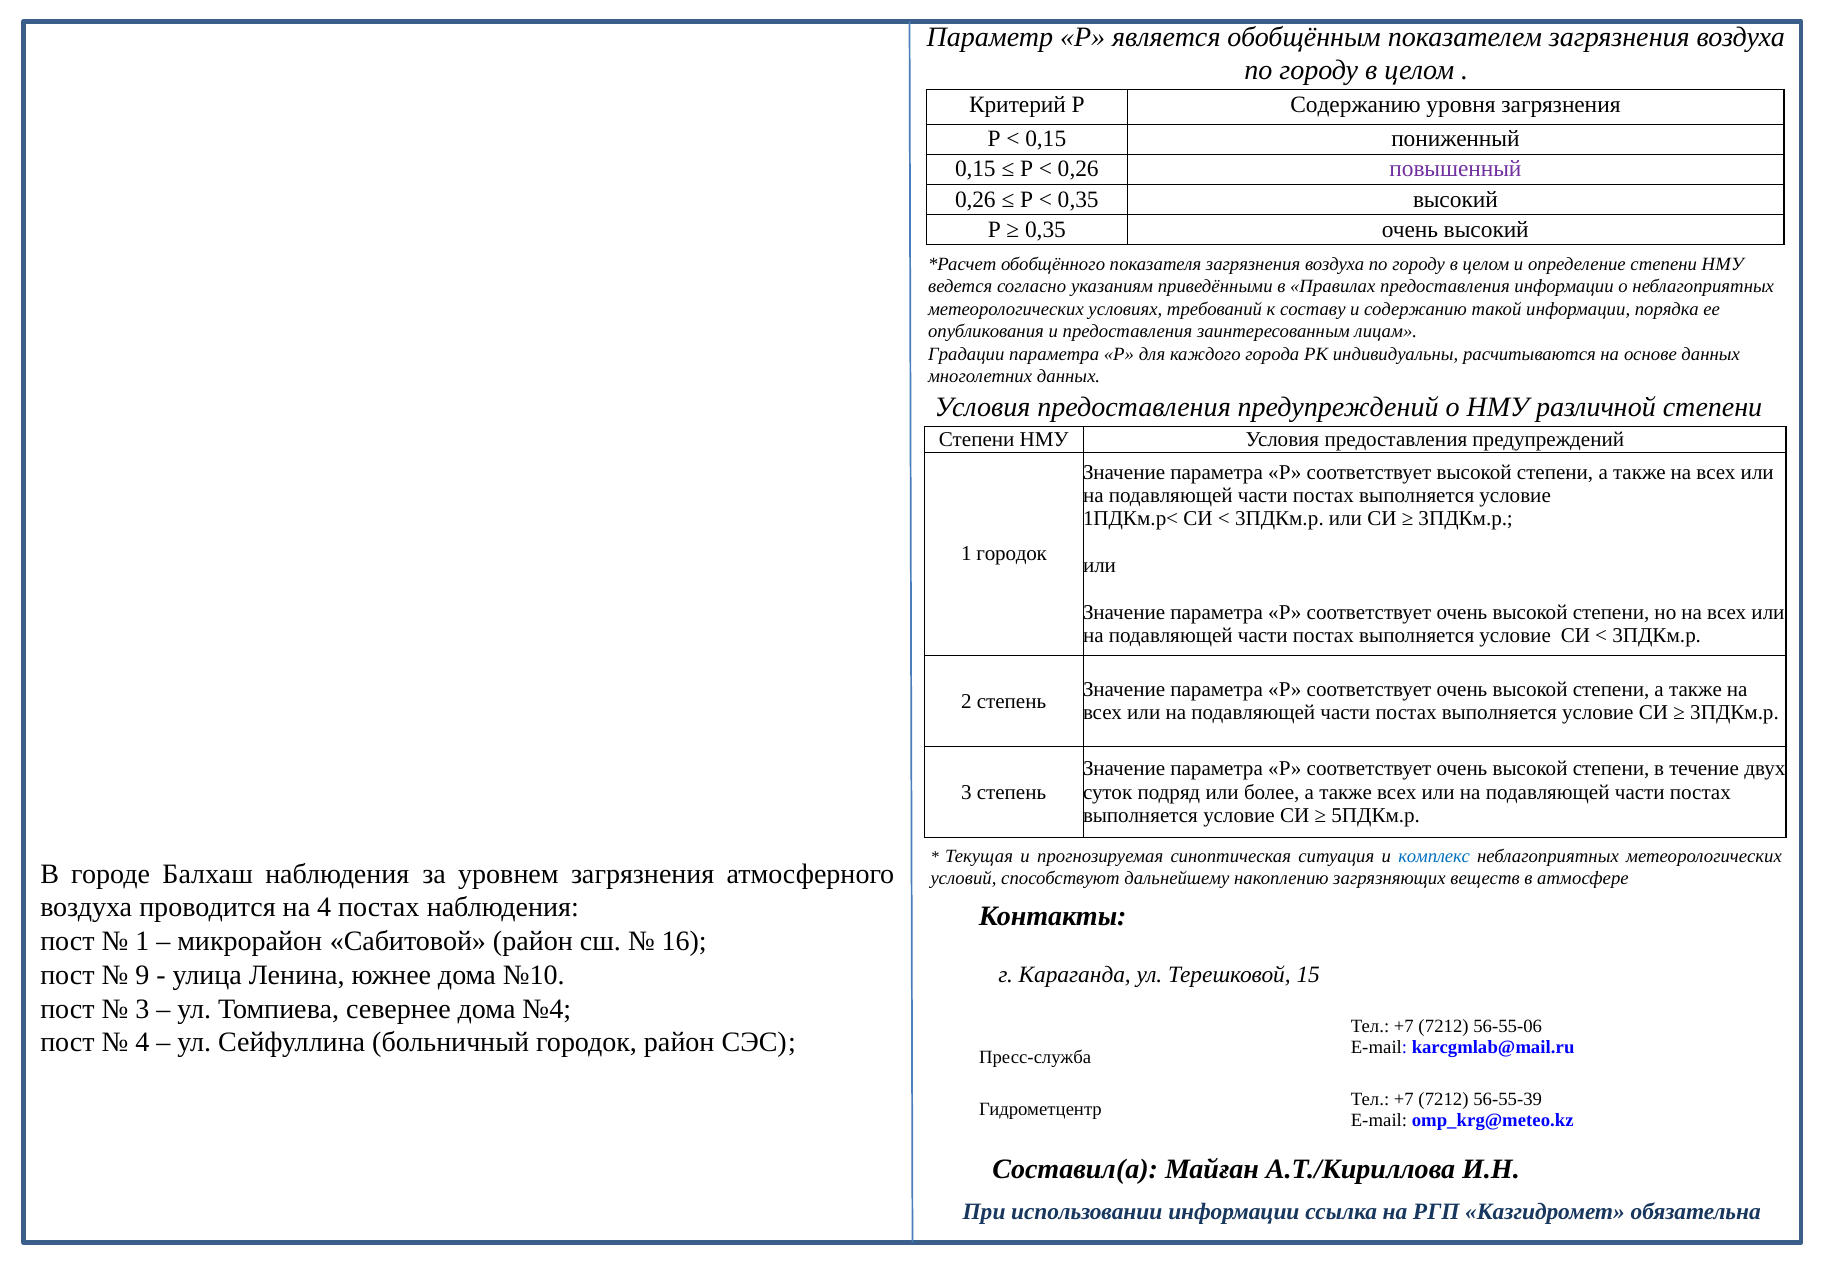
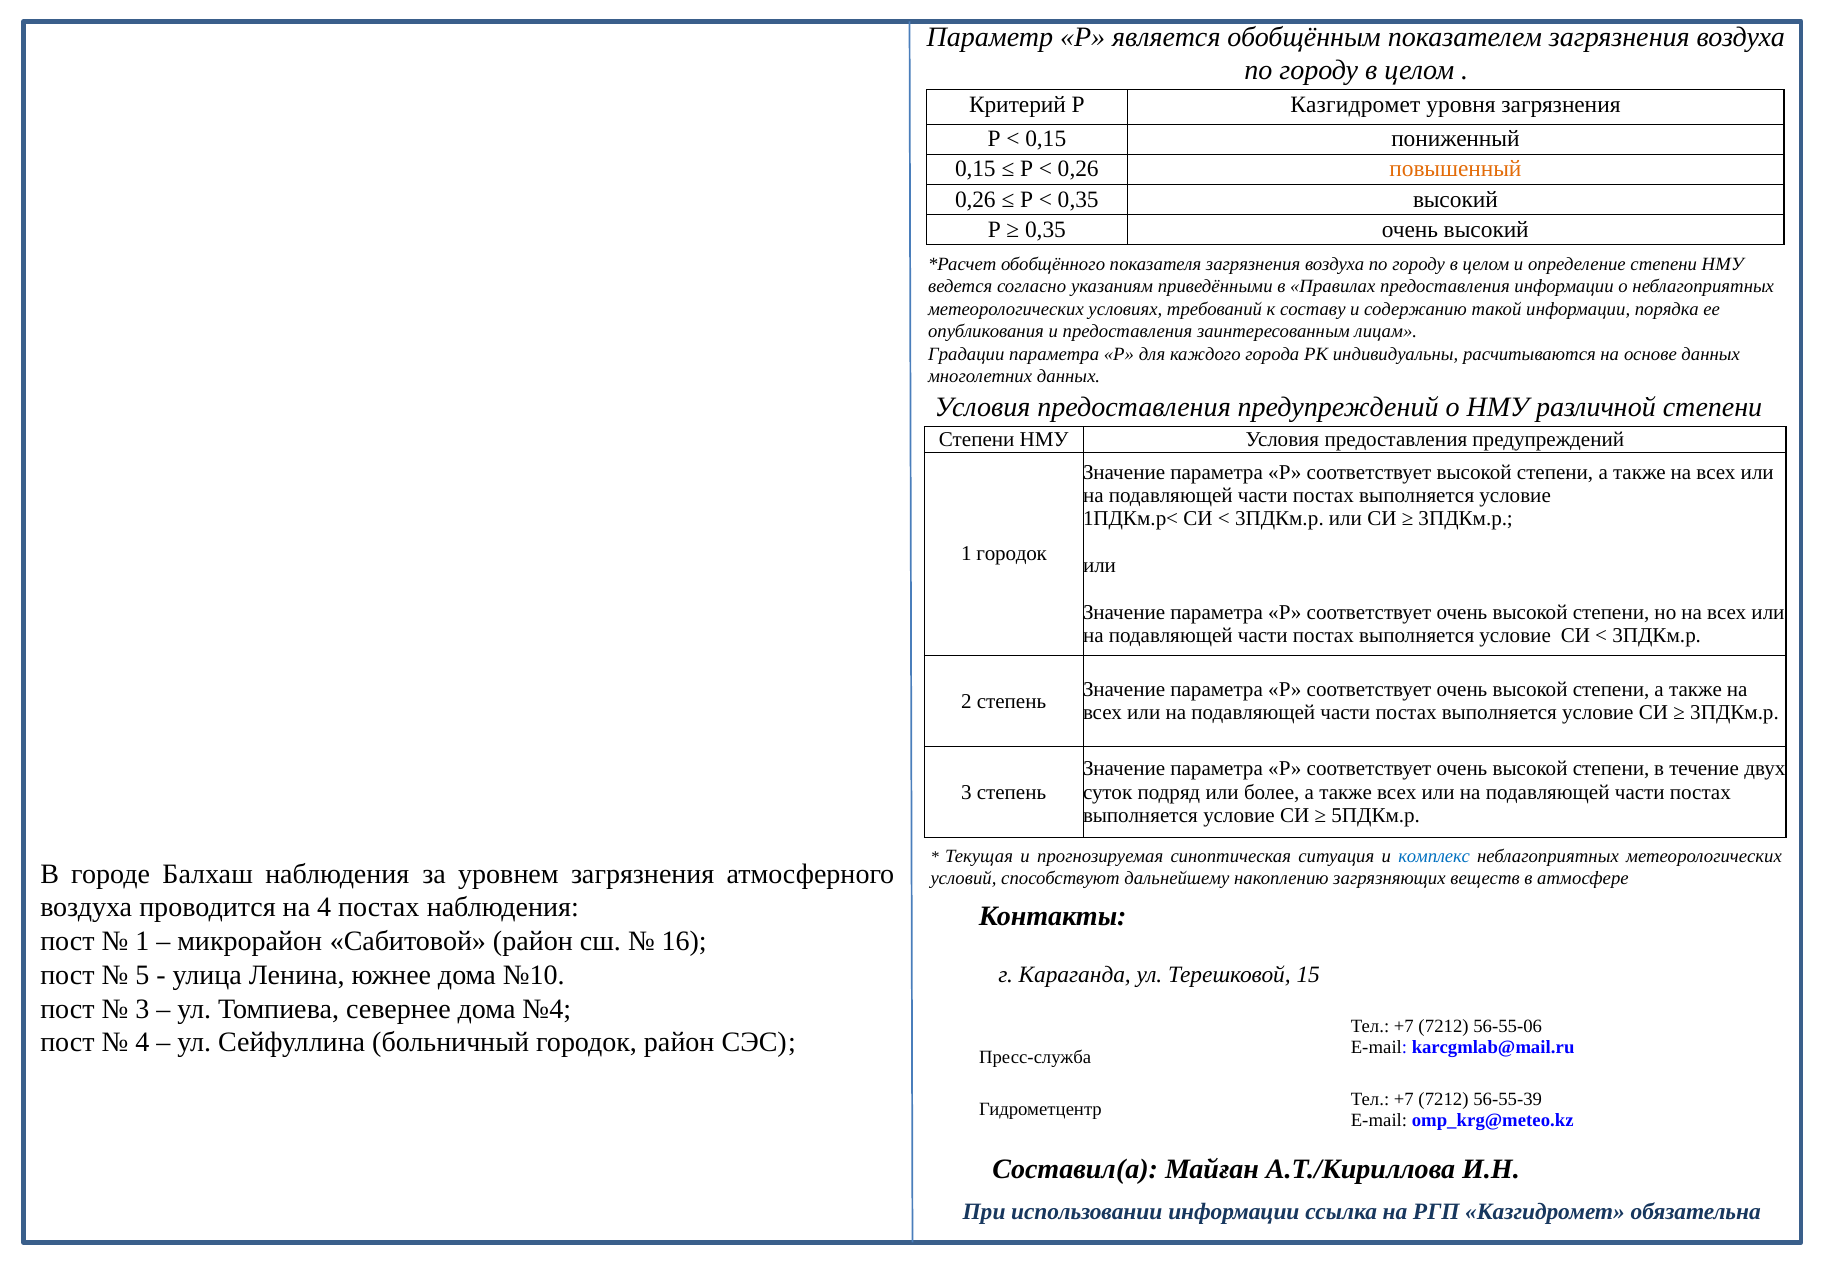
Р Содержанию: Содержанию -> Казгидромет (1355, 105)
повышенный colour: purple -> orange (1455, 169)
9: 9 -> 5 (142, 975)
